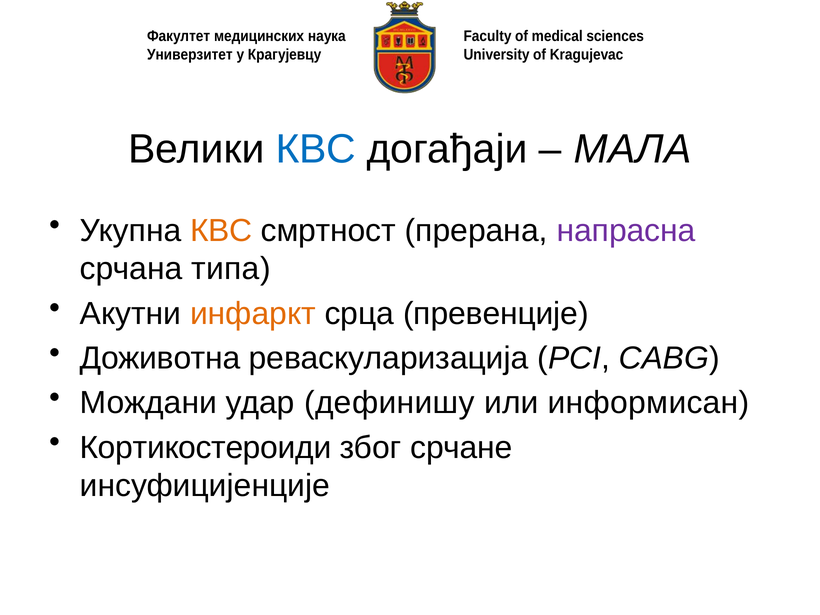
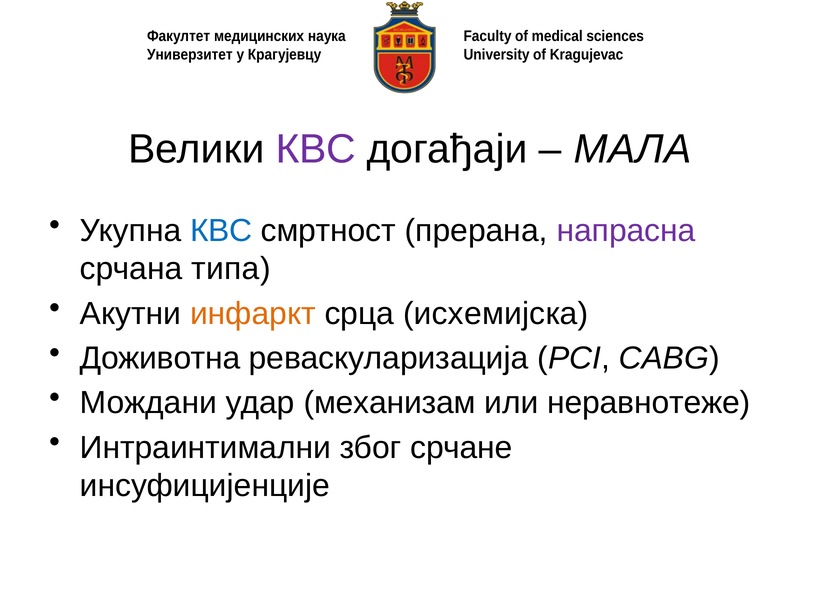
КВС colour: blue -> purple (316, 149)
КВС colour: orange -> blue (221, 231)
превенције: превенције -> исхемијска (496, 314)
дефинишу: дефинишу -> механизам (390, 403)
информисан: информисан -> неравнотеже (649, 403)
Кортикостероиди: Кортикостероиди -> Интраинтимални (205, 448)
